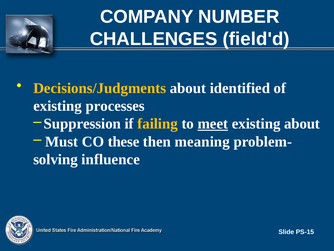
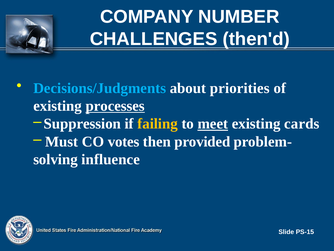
field'd: field'd -> then'd (256, 39)
Decisions/Judgments colour: yellow -> light blue (100, 88)
identified: identified -> priorities (240, 88)
processes underline: none -> present (115, 106)
existing about: about -> cards (302, 124)
these: these -> votes (124, 141)
meaning: meaning -> provided (202, 141)
